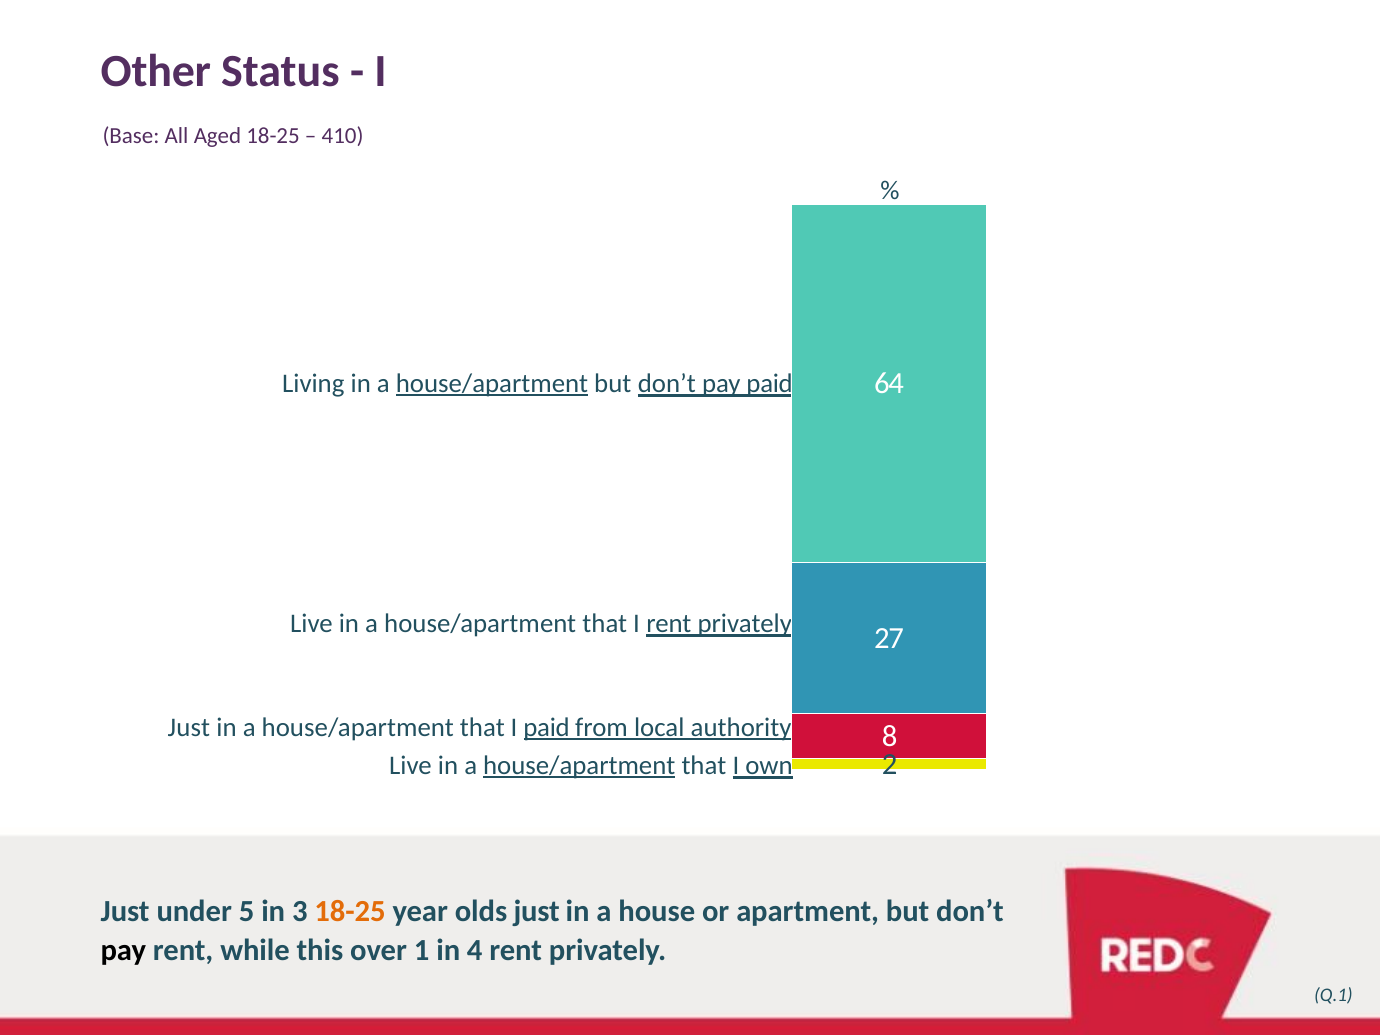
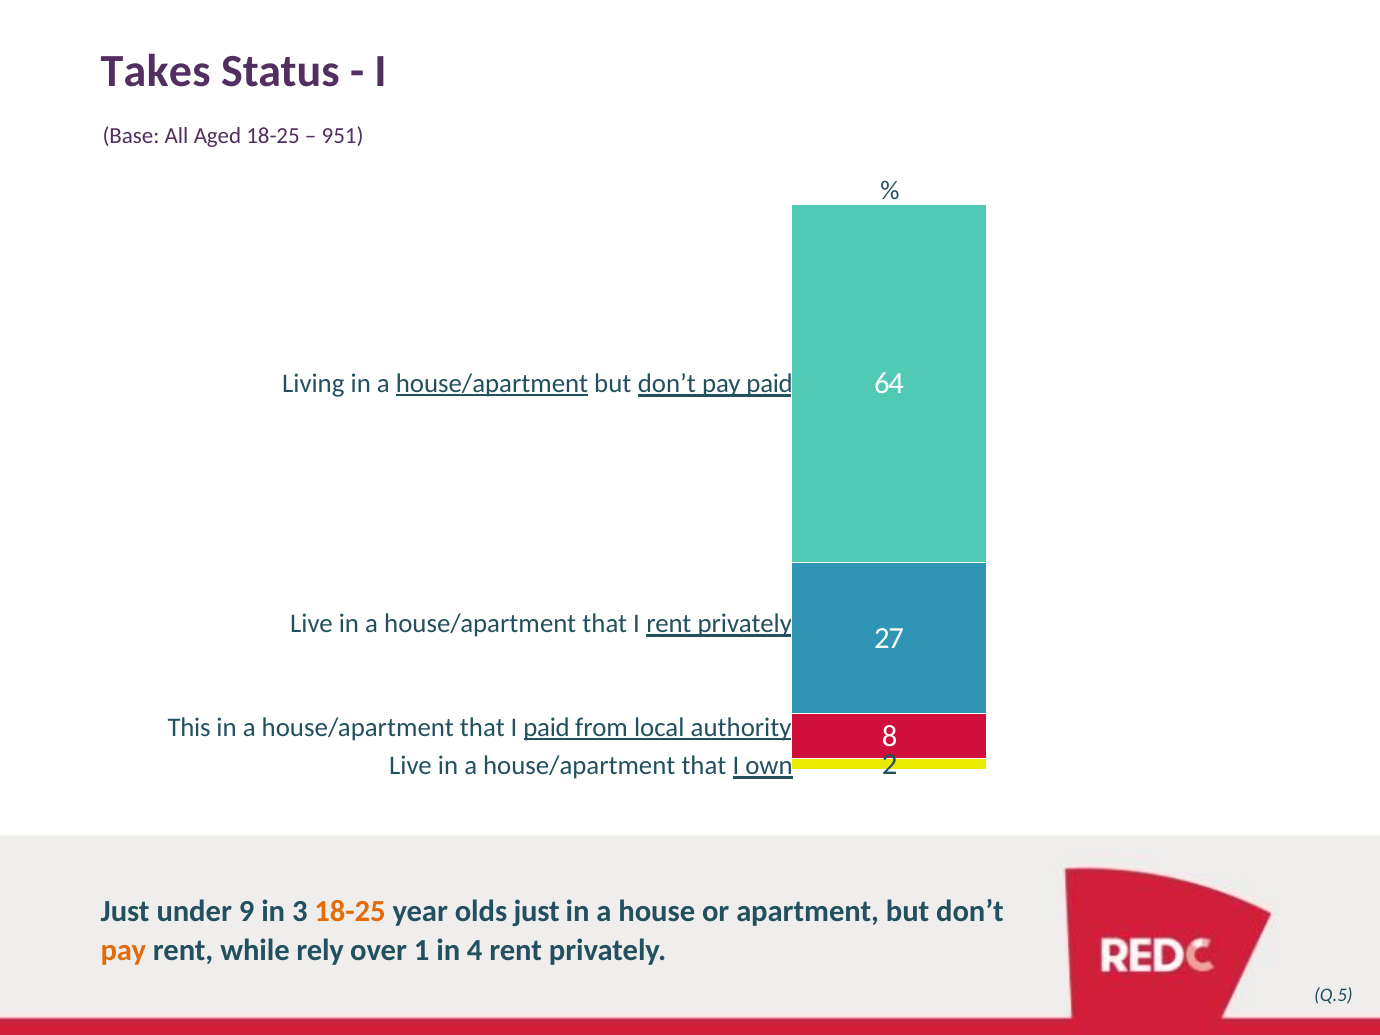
Other: Other -> Takes (156, 71)
410: 410 -> 951 (343, 136)
Just: Just -> This (189, 727)
house/apartment underline: present -> none (579, 766)
5: 5 -> 9 (247, 912)
pay colour: black -> orange (123, 950)
this: this -> rely (320, 950)
Q.1: Q.1 -> Q.5 (1333, 995)
